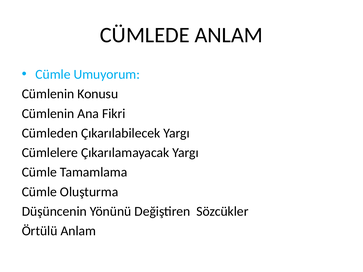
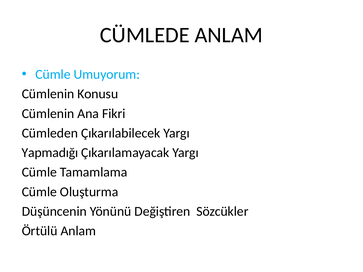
Cümlelere: Cümlelere -> Yapmadığı (50, 153)
